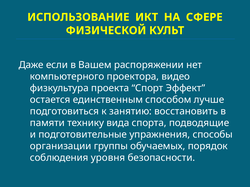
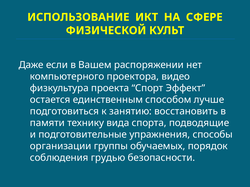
уровня: уровня -> грудью (108, 158)
